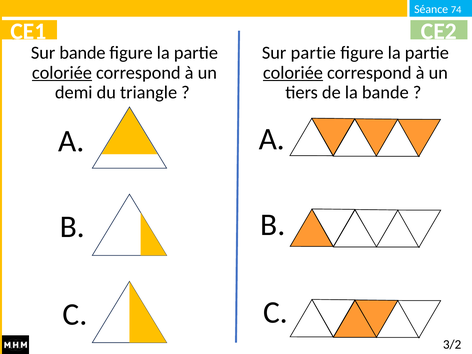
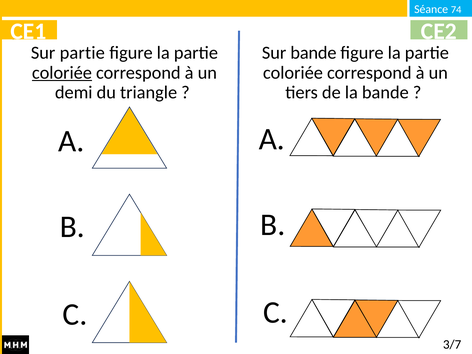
Sur bande: bande -> partie (82, 53)
Sur partie: partie -> bande (313, 53)
coloriée underline: present -> none (293, 73)
3/2: 3/2 -> 3/7 (452, 344)
